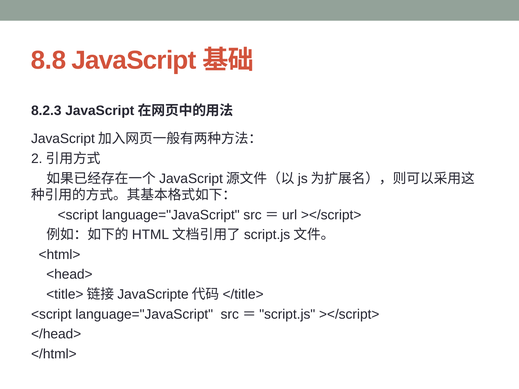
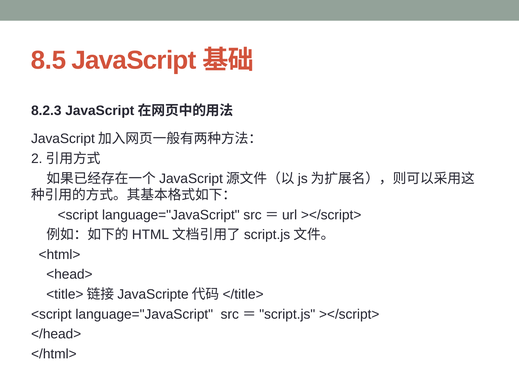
8.8: 8.8 -> 8.5 (49, 60)
